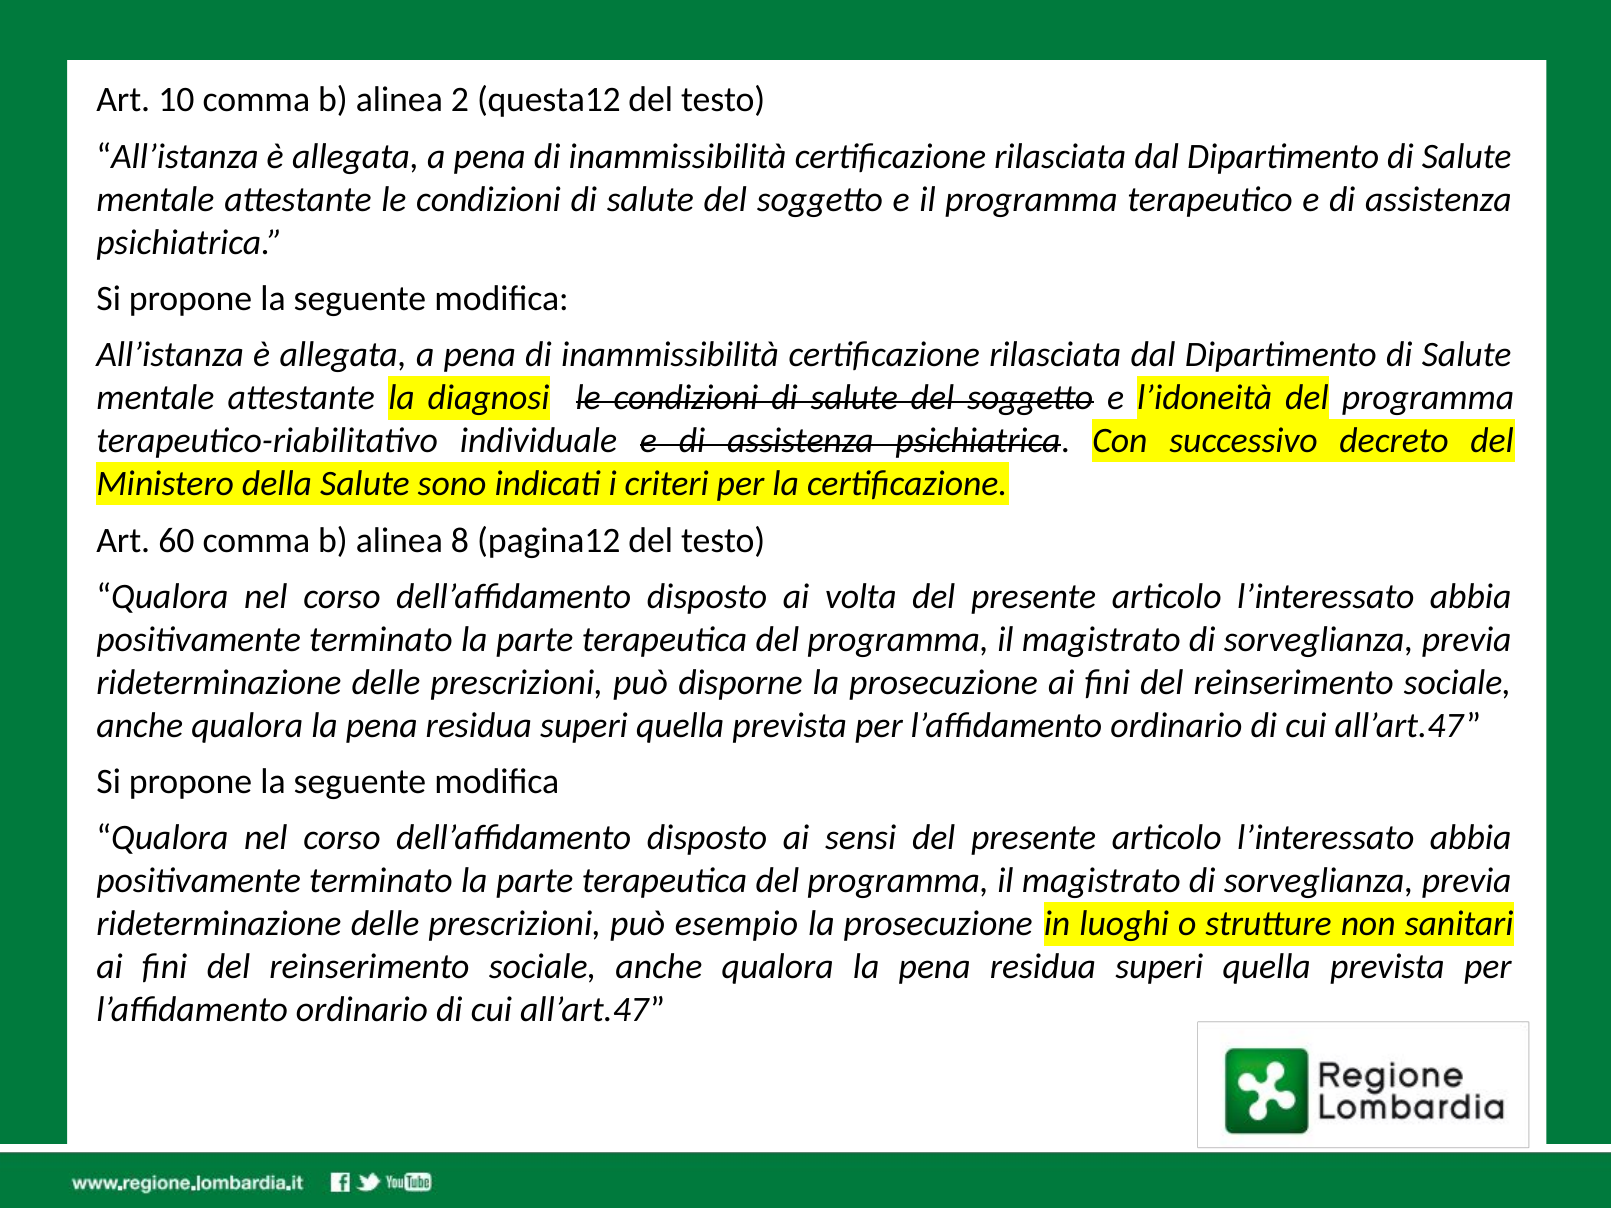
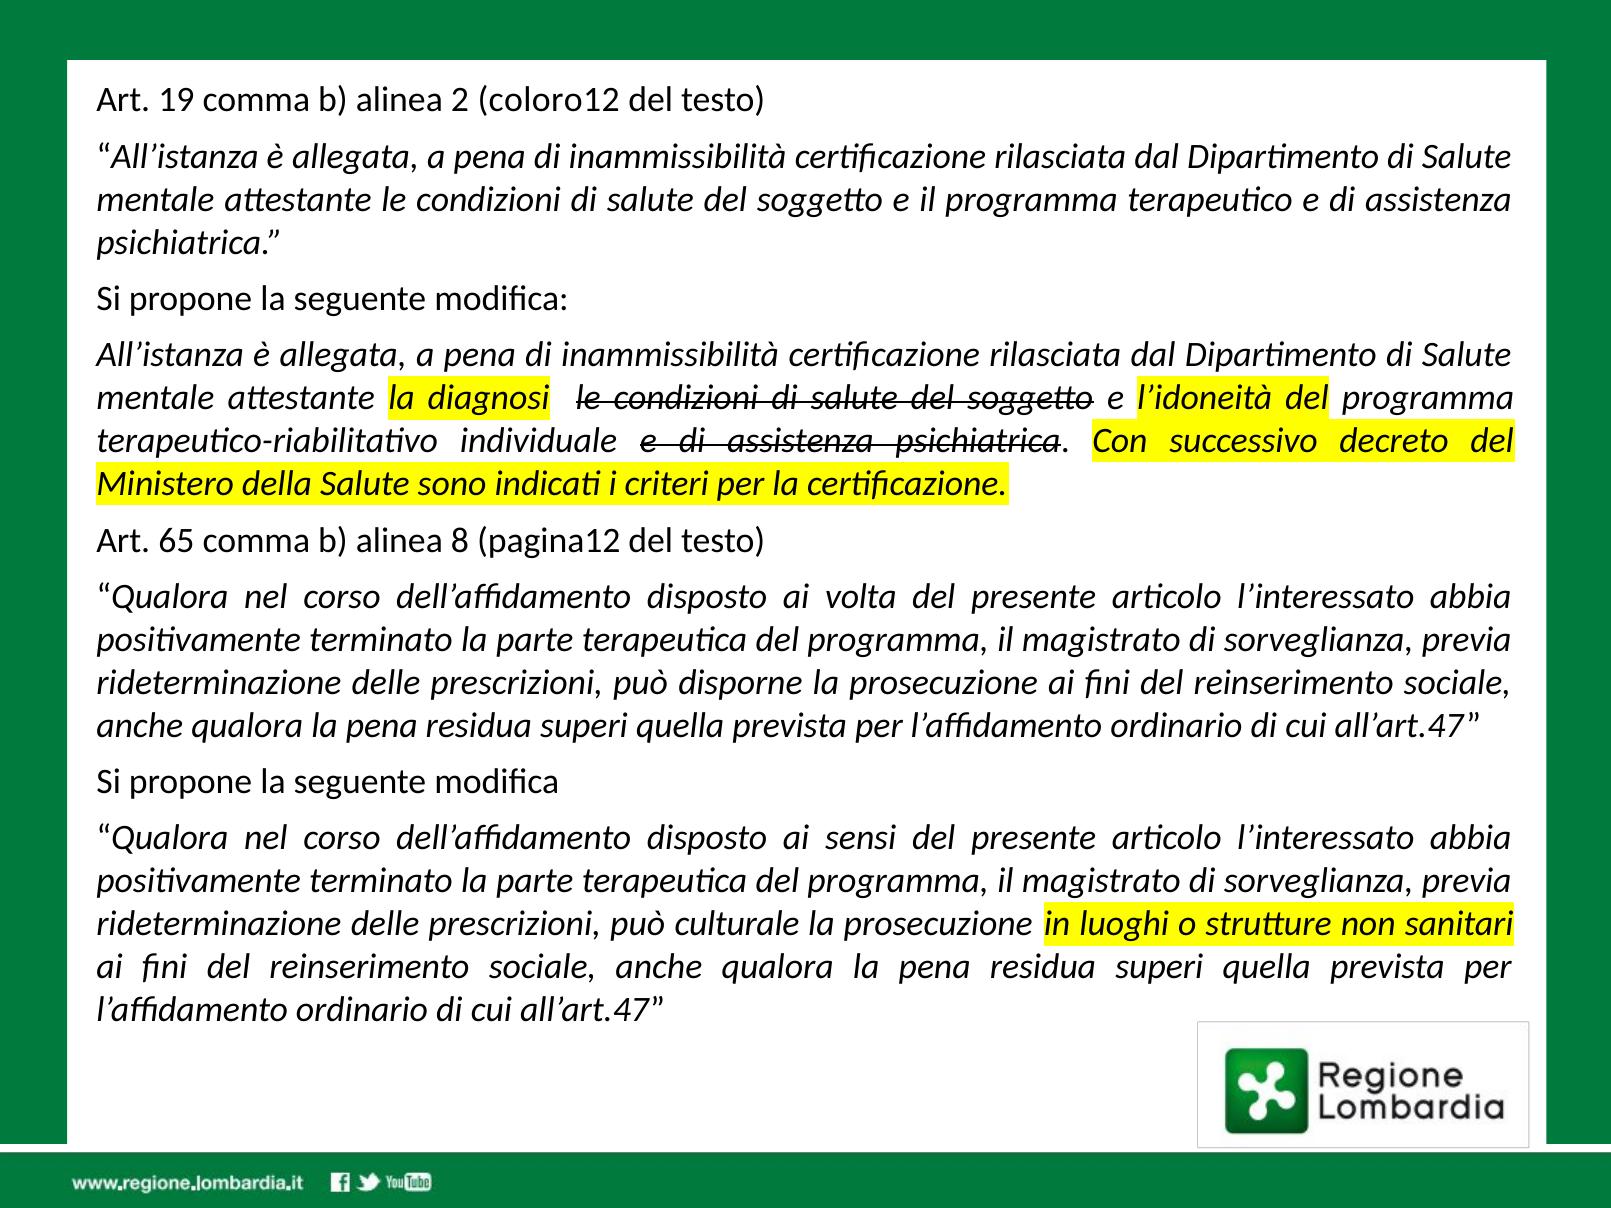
10: 10 -> 19 (176, 100)
questa12: questa12 -> coloro12 (549, 100)
60: 60 -> 65 (176, 540)
esempio: esempio -> culturale (737, 924)
